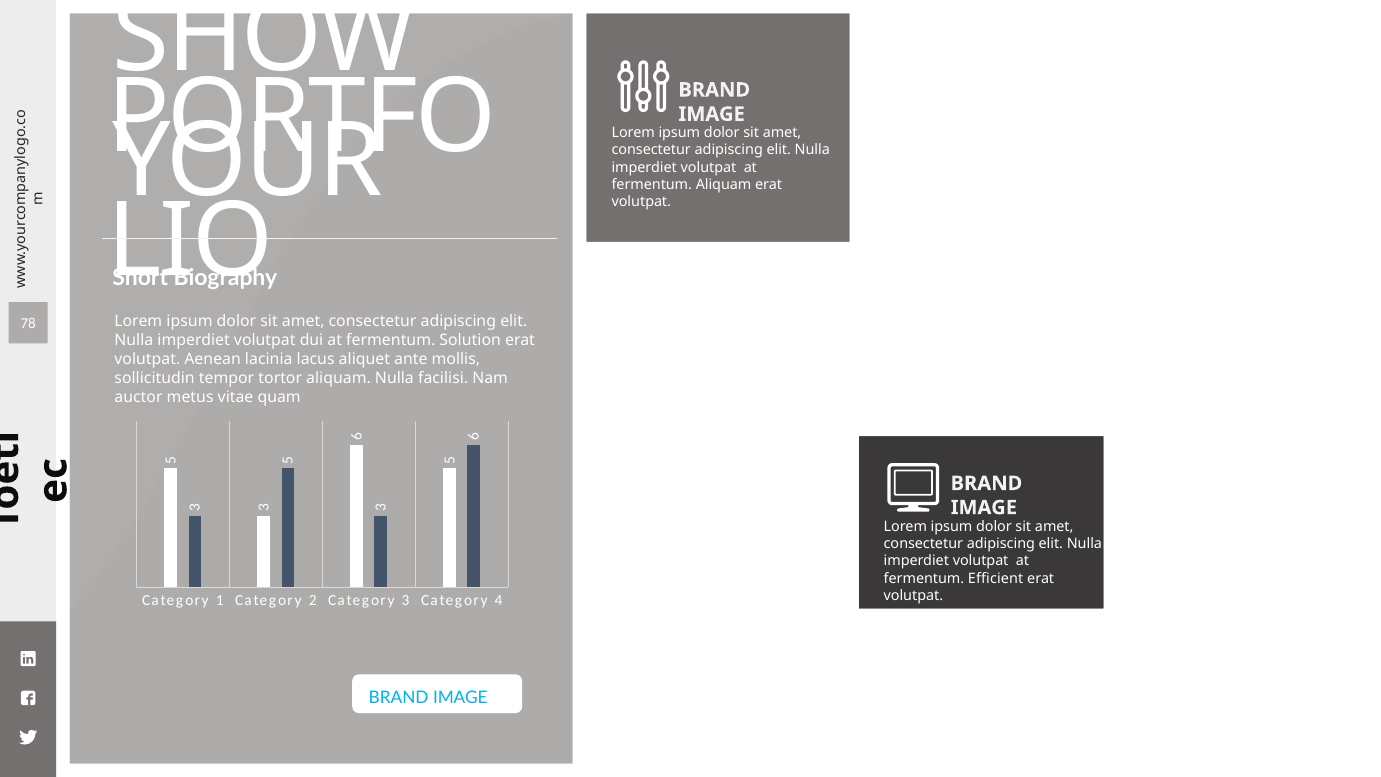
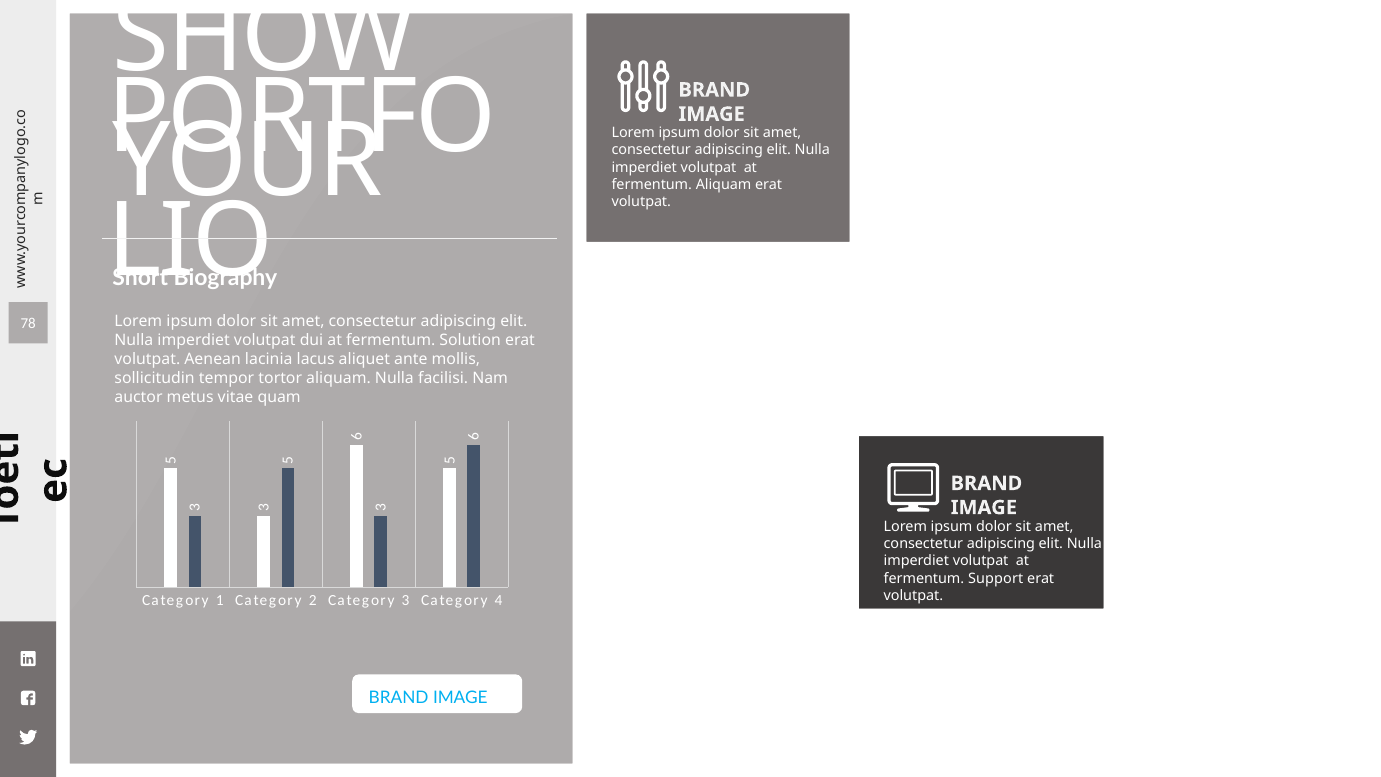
Efficient: Efficient -> Support (996, 578)
